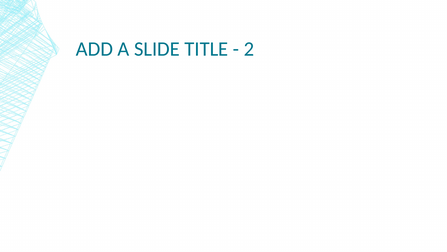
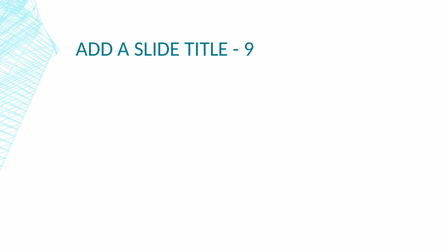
2: 2 -> 9 (249, 49)
